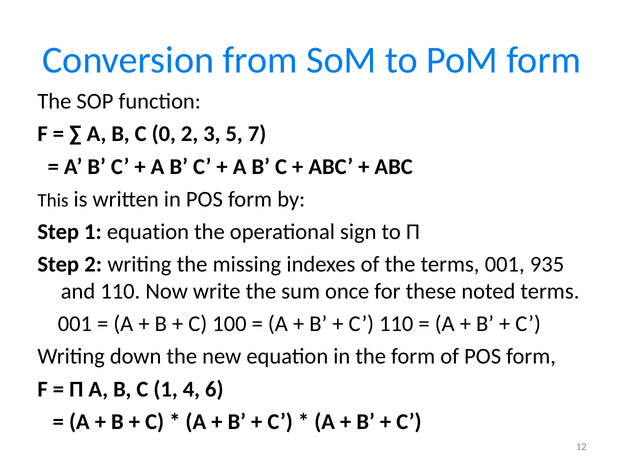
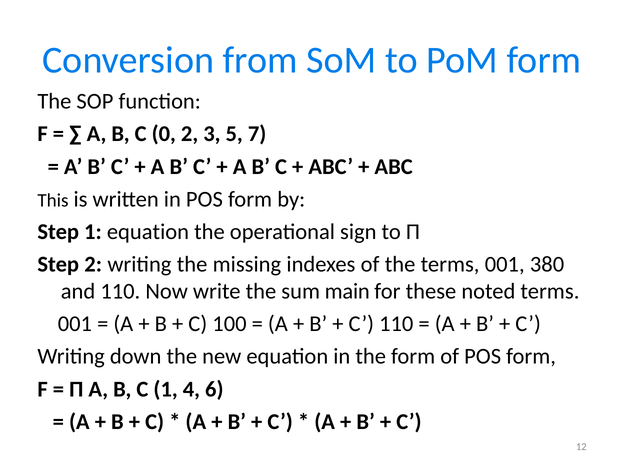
935: 935 -> 380 (547, 264)
once: once -> main (347, 291)
